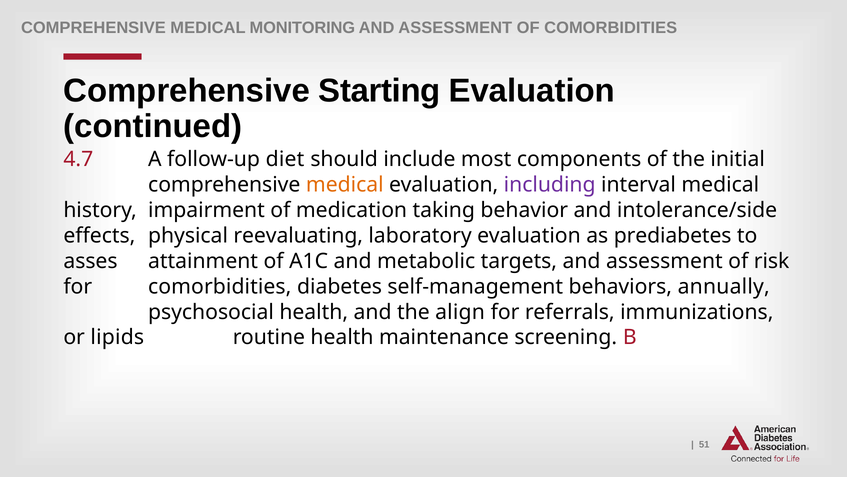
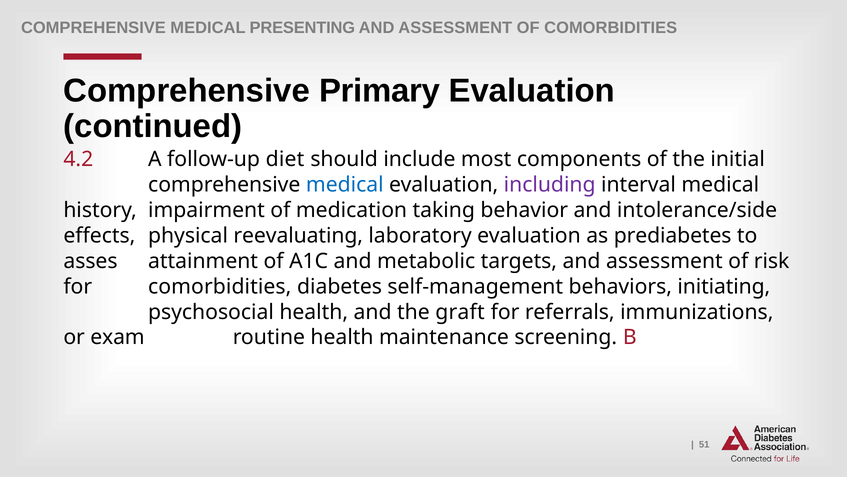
MONITORING: MONITORING -> PRESENTING (302, 28)
Starting: Starting -> Primary (379, 91)
4.7: 4.7 -> 4.2 (78, 159)
medical colour: orange -> blue (345, 185)
annually: annually -> initiating (724, 286)
align: align -> graft (460, 312)
lipids: lipids -> exam (118, 337)
